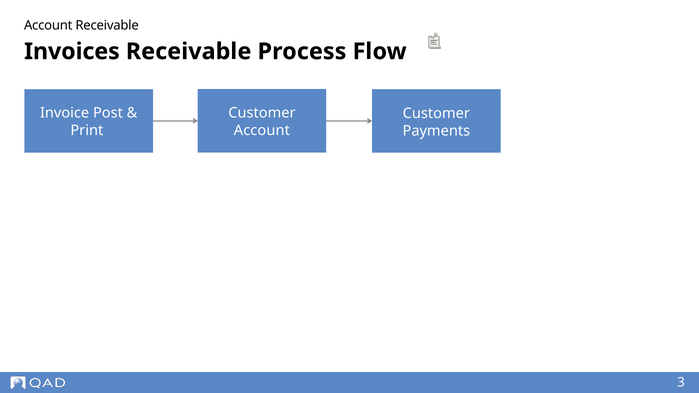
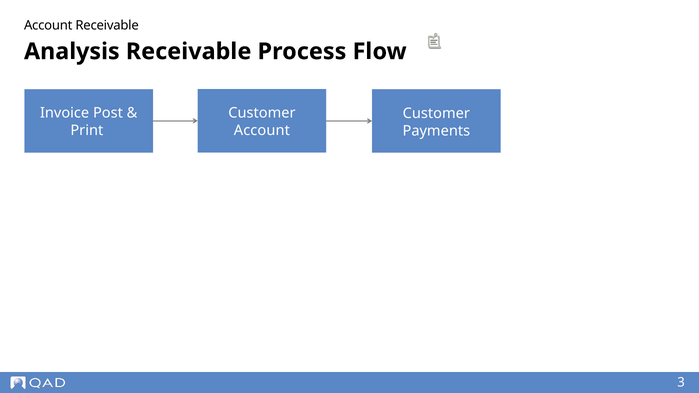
Invoices: Invoices -> Analysis (72, 52)
